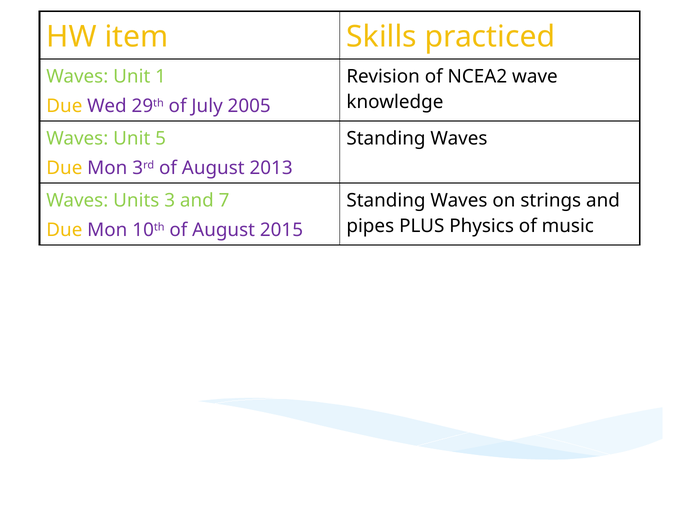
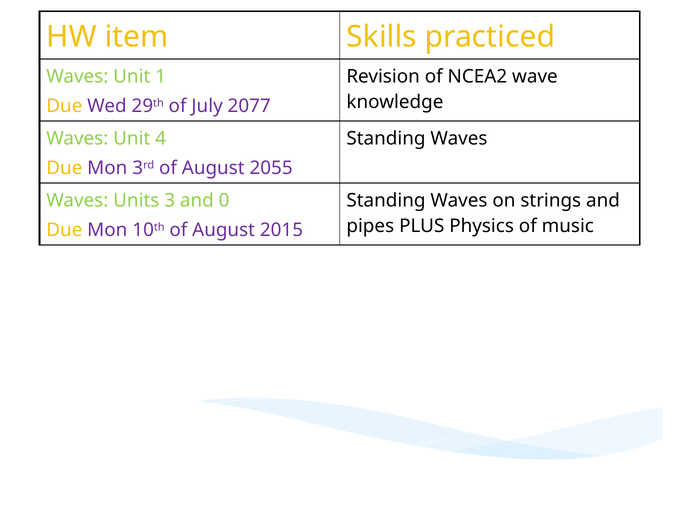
2005: 2005 -> 2077 (249, 106)
5: 5 -> 4 (161, 139)
2013: 2013 -> 2055 (271, 168)
7: 7 -> 0 (224, 201)
